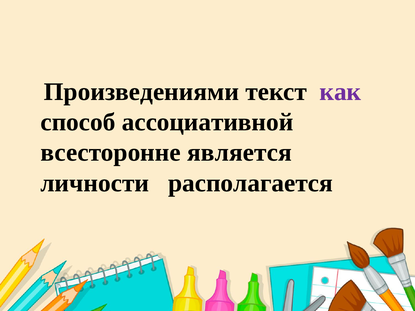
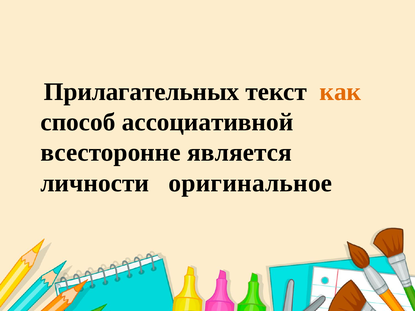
Произведениями: Произведениями -> Прилагательных (142, 92)
как colour: purple -> orange (340, 92)
располагается: располагается -> оригинальное (250, 183)
